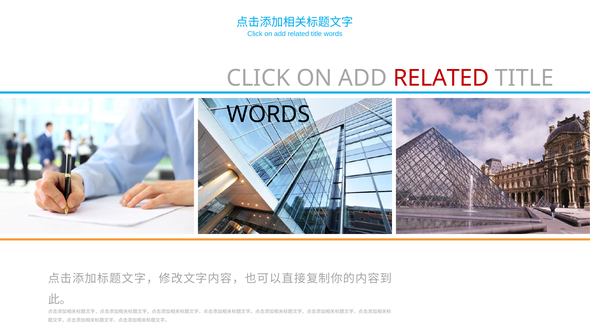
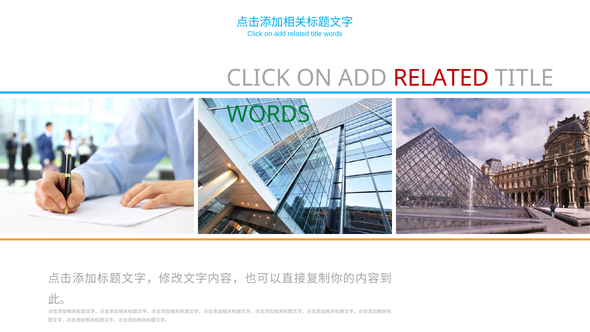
WORDS colour: black -> green (268, 114)
